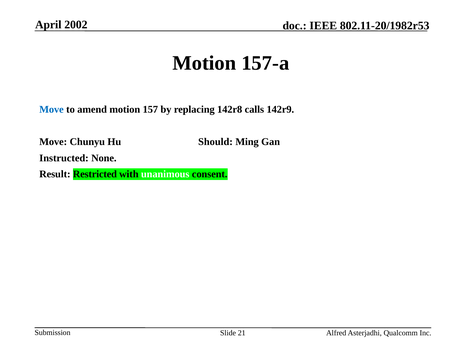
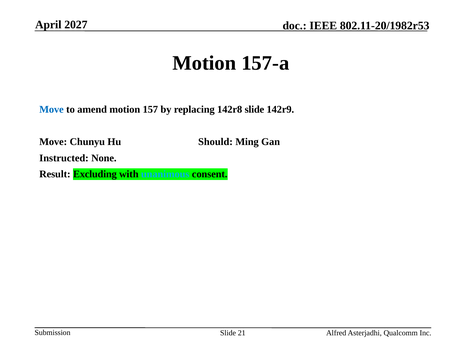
2002: 2002 -> 2027 (76, 24)
142r8 calls: calls -> slide (254, 109)
Restricted: Restricted -> Excluding (95, 174)
unanimous colour: white -> light blue (165, 174)
